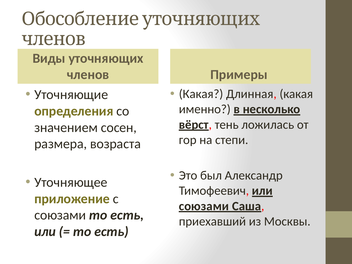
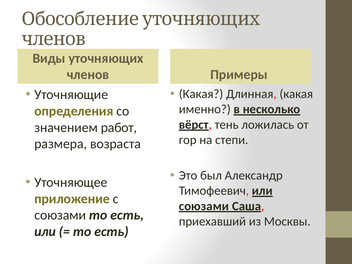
сосен: сосен -> работ (119, 128)
